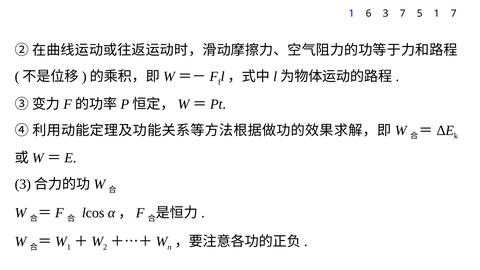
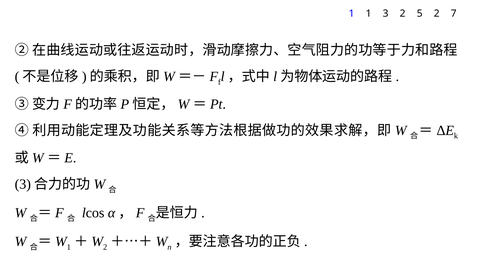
1 6: 6 -> 1 (369, 14)
3 7: 7 -> 2 (403, 14)
5 1: 1 -> 2 (437, 14)
